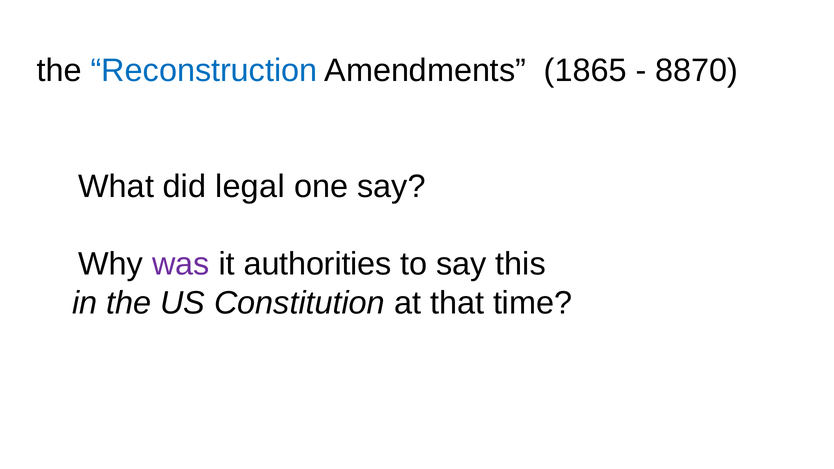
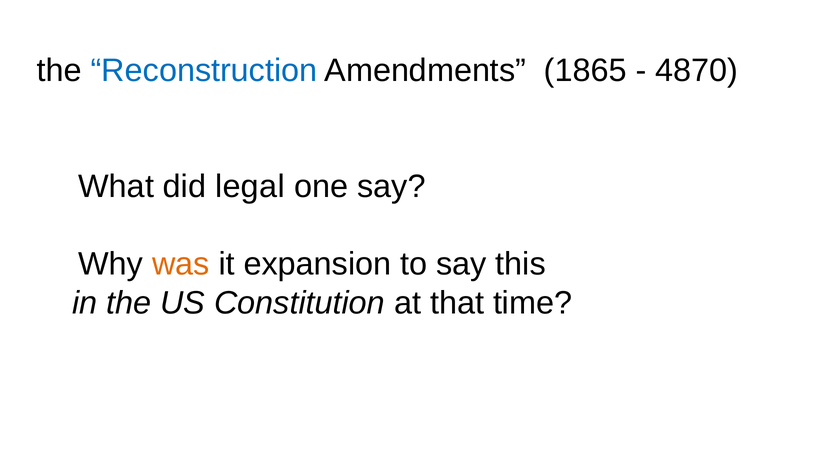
8870: 8870 -> 4870 (697, 71)
was colour: purple -> orange (181, 264)
authorities: authorities -> expansion (318, 264)
